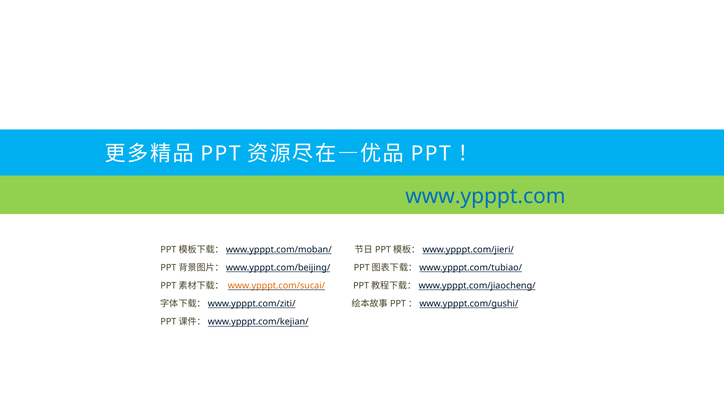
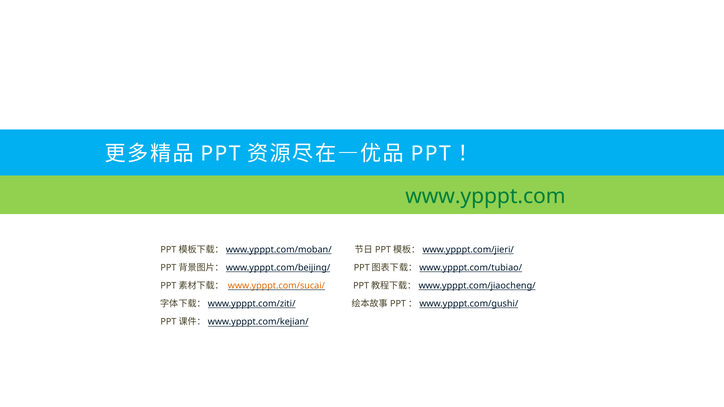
www.ypppt.com colour: blue -> green (485, 196)
